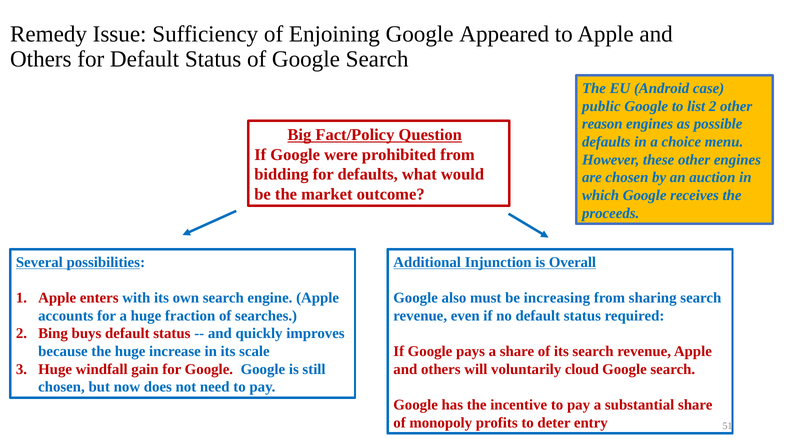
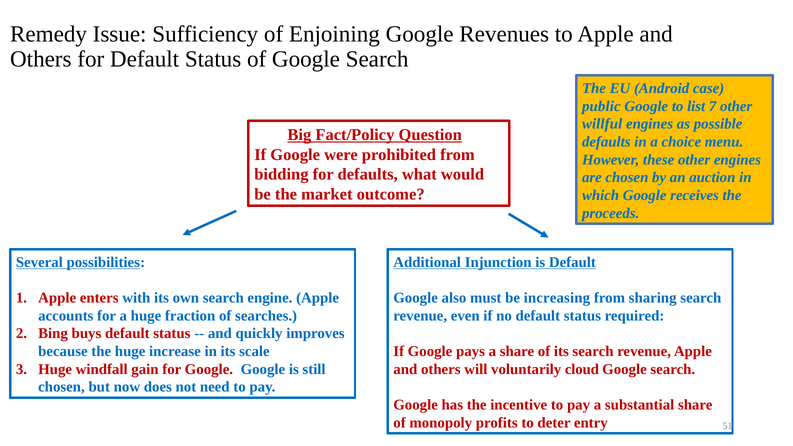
Appeared: Appeared -> Revenues (504, 34)
list 2: 2 -> 7 (713, 106)
reason: reason -> willful (602, 124)
is Overall: Overall -> Default (572, 262)
